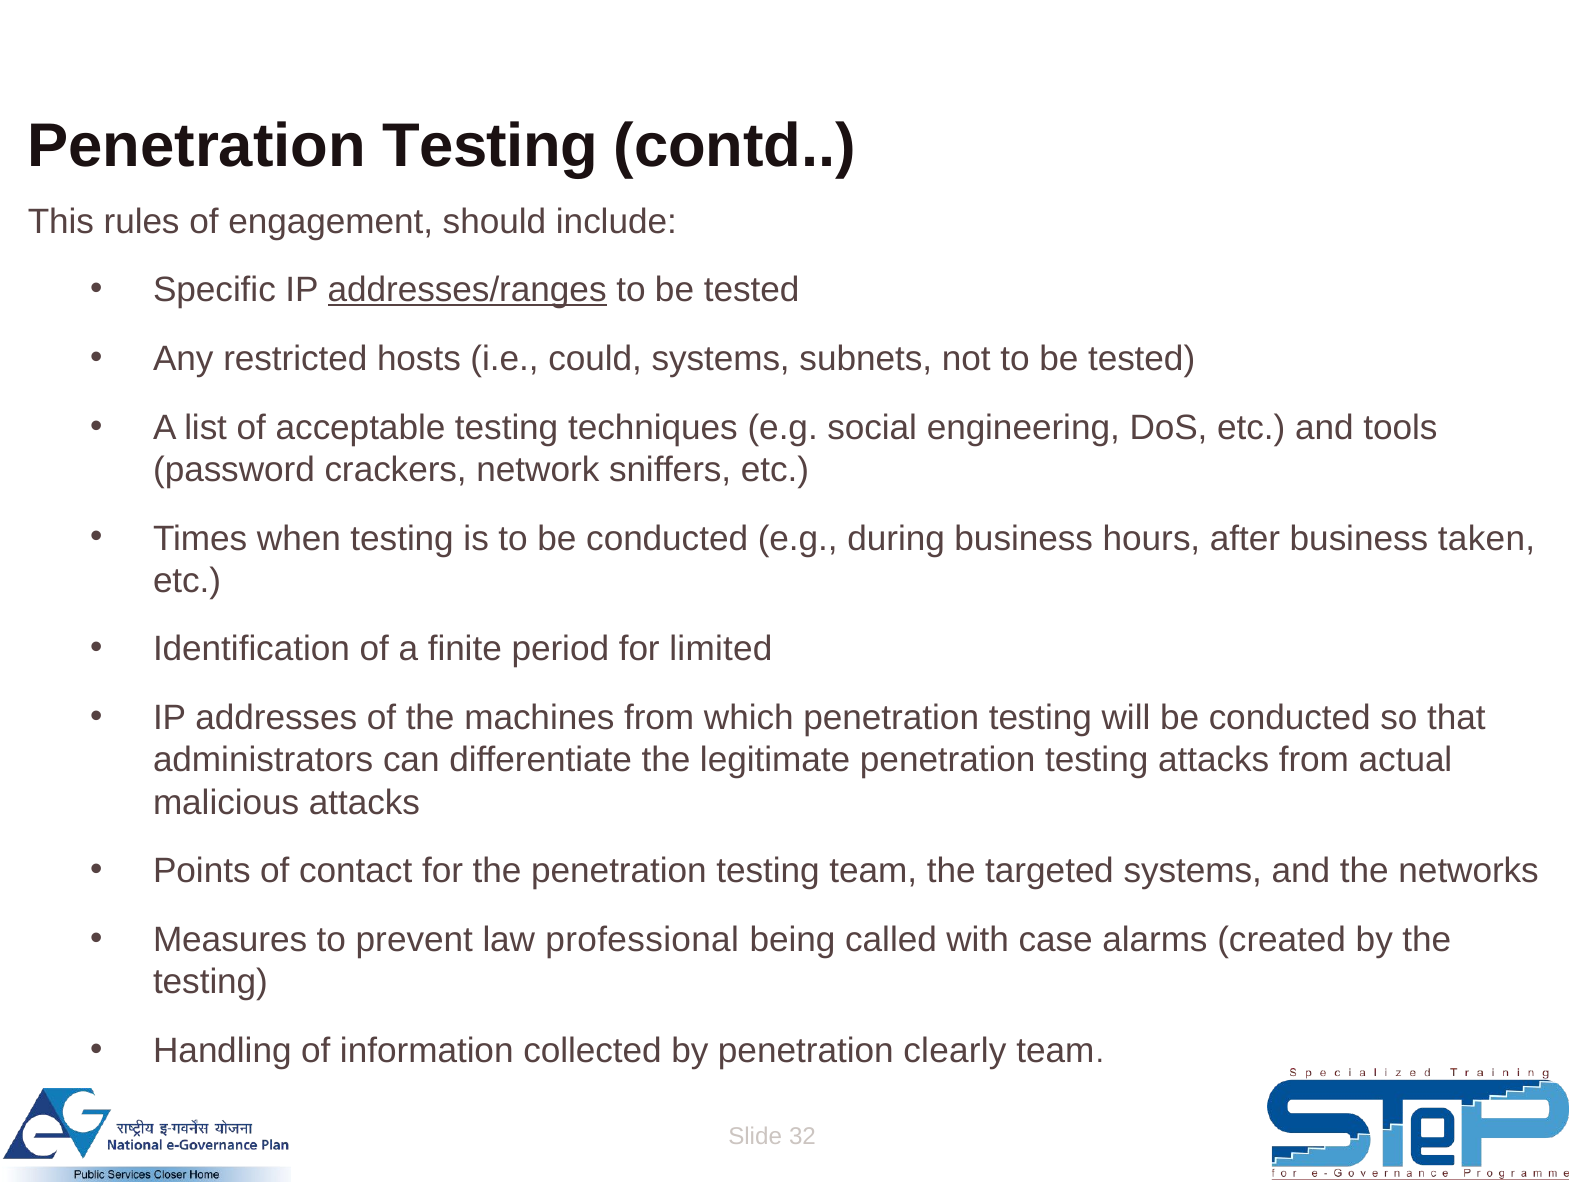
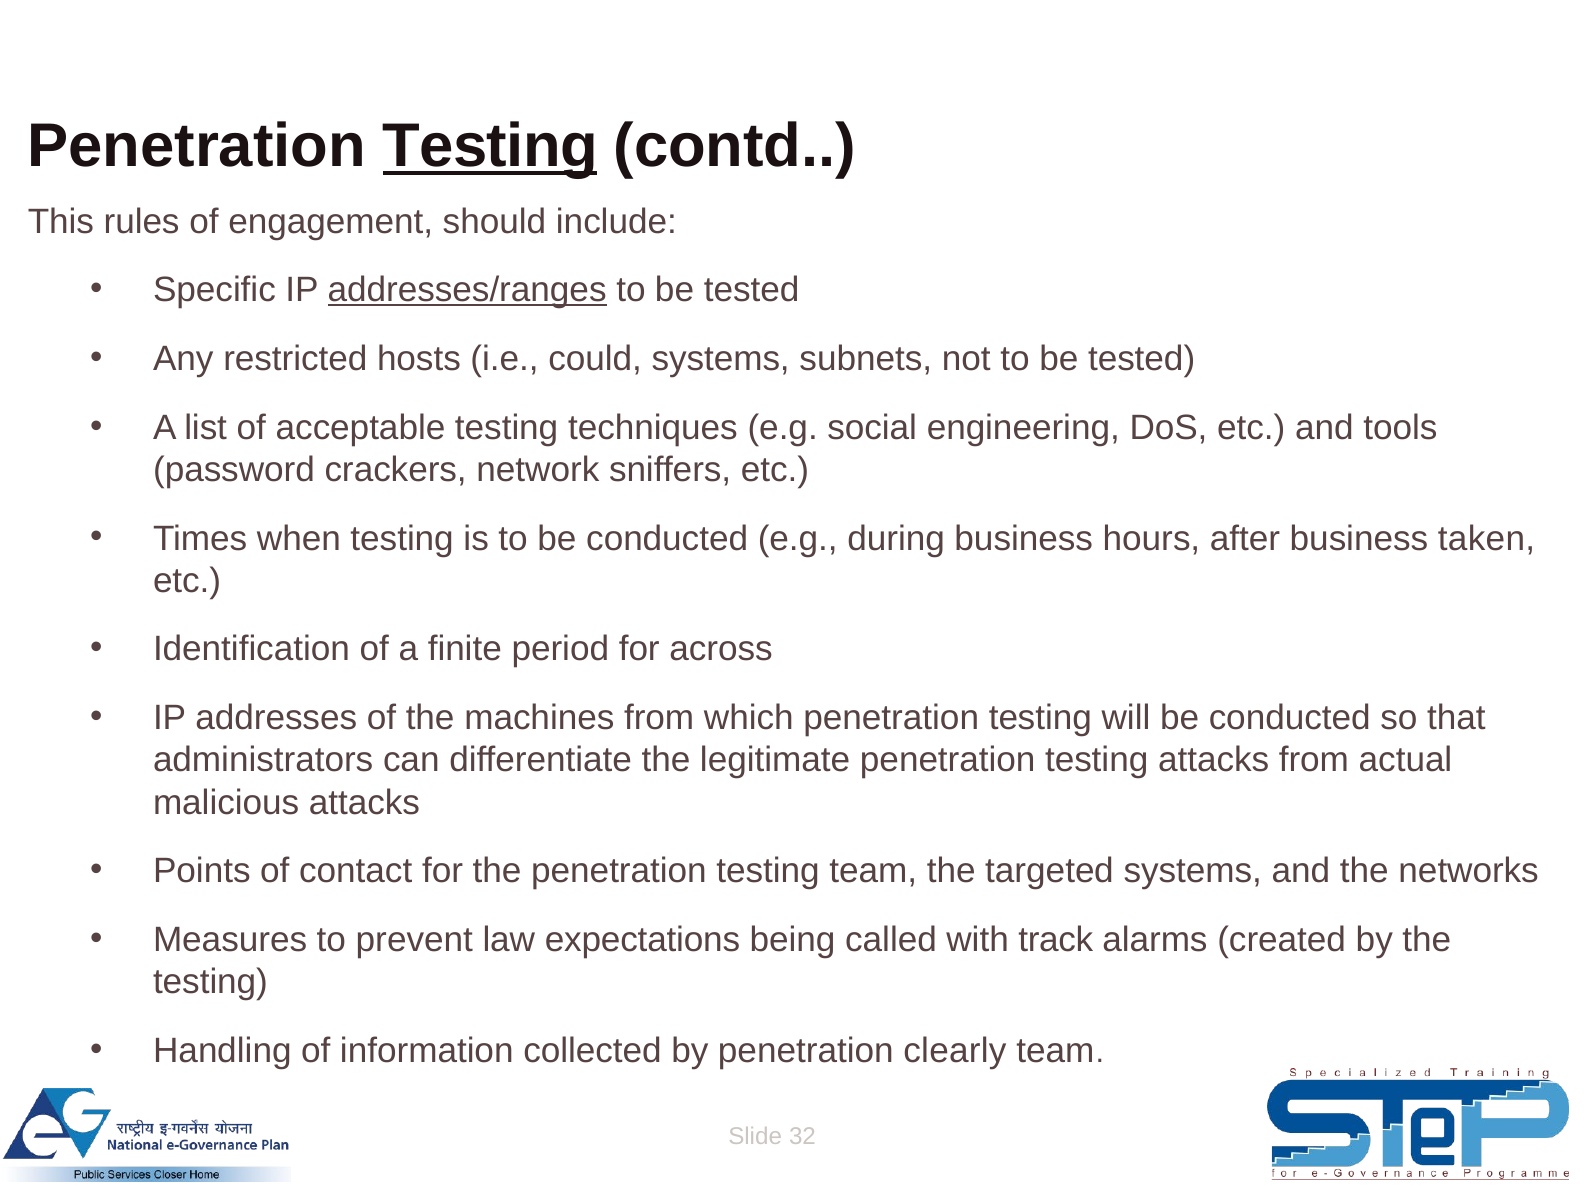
Testing underline: none -> present (490, 147)
limited: limited -> across (721, 649)
professional: professional -> expectations (642, 940)
case: case -> track (1056, 940)
